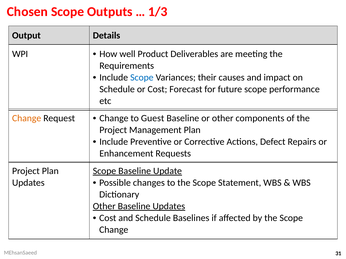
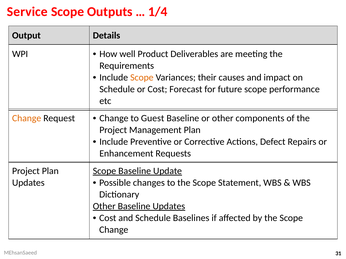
Chosen: Chosen -> Service (27, 12)
1/3: 1/3 -> 1/4 (158, 12)
Scope colour: blue -> orange (142, 78)
